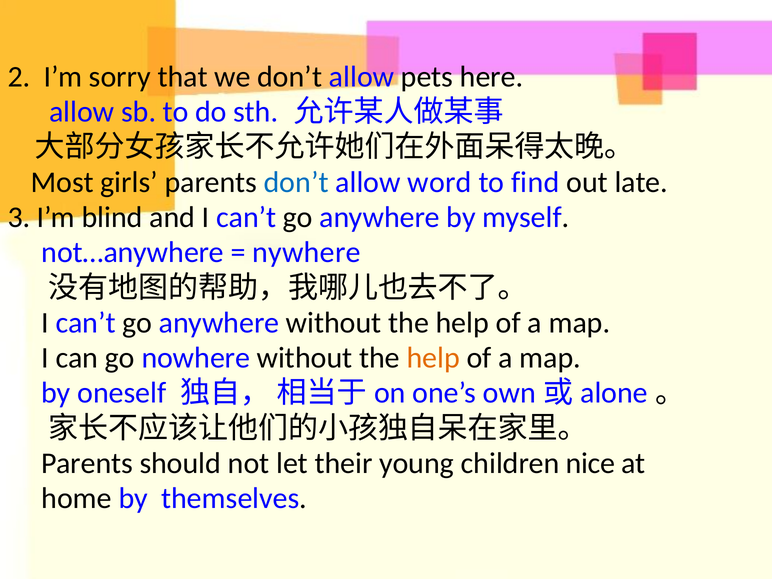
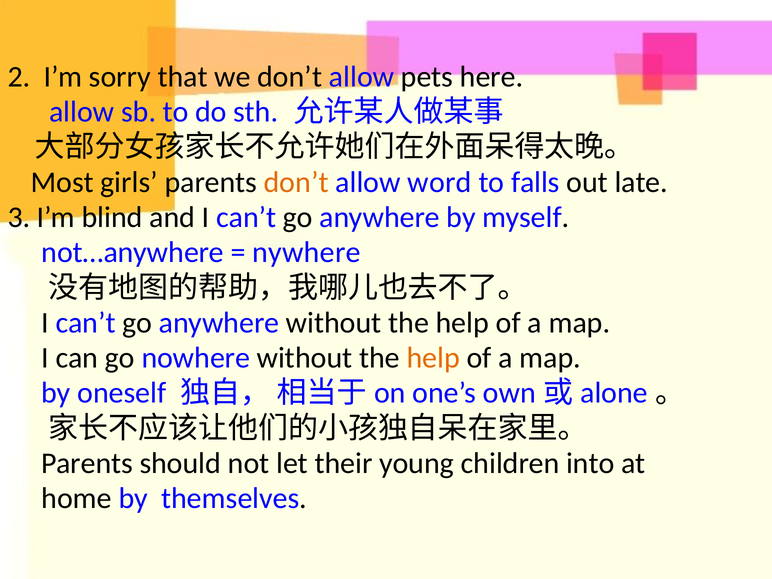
don’t colour: blue -> orange (296, 182)
find: find -> falls (535, 182)
nice: nice -> into (590, 463)
